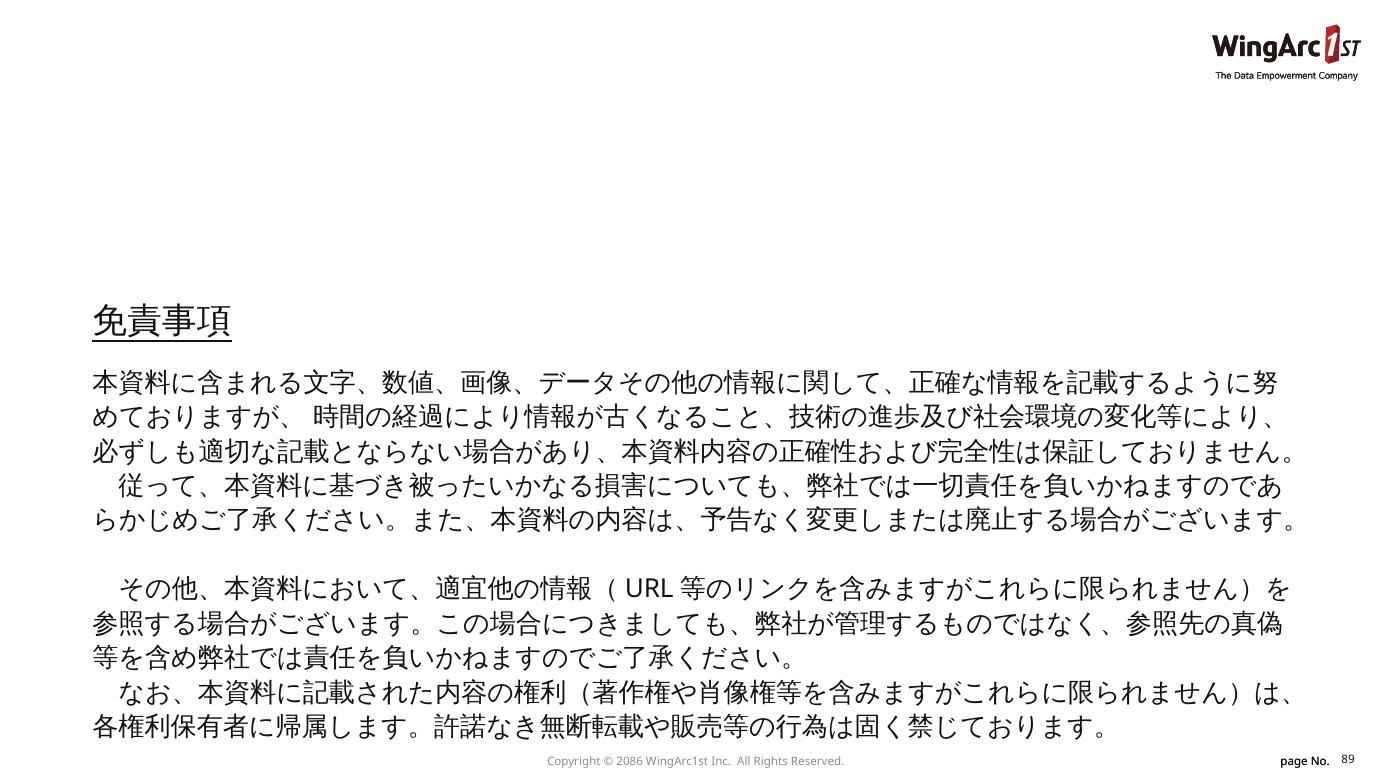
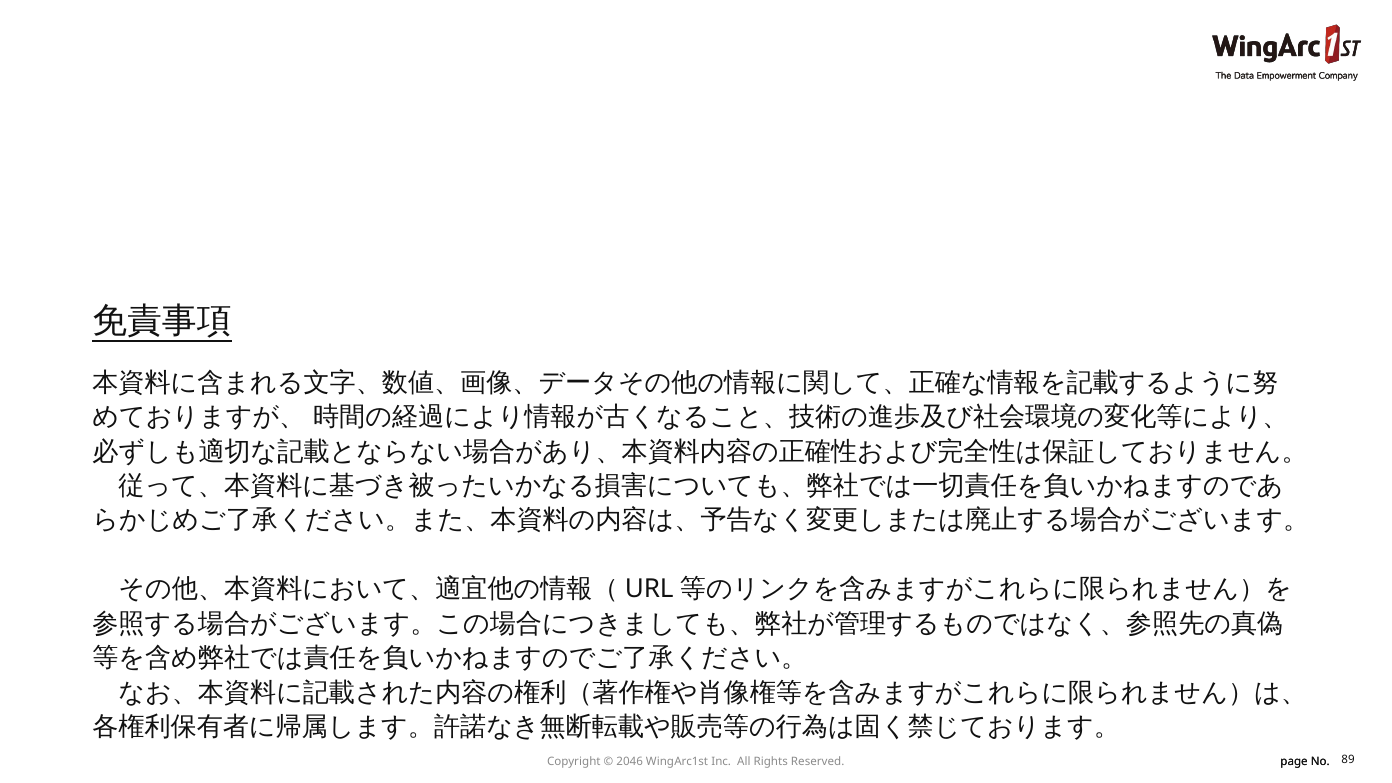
2086: 2086 -> 2046 (630, 761)
